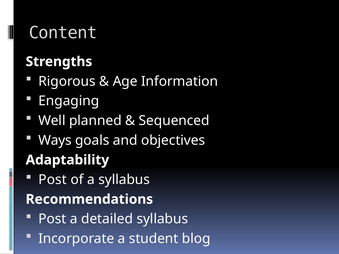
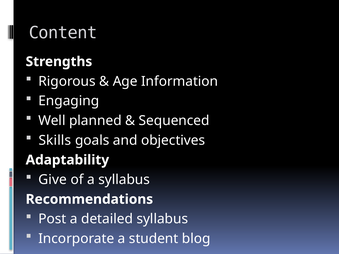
Ways: Ways -> Skills (55, 140)
Post: Post -> Give (53, 180)
